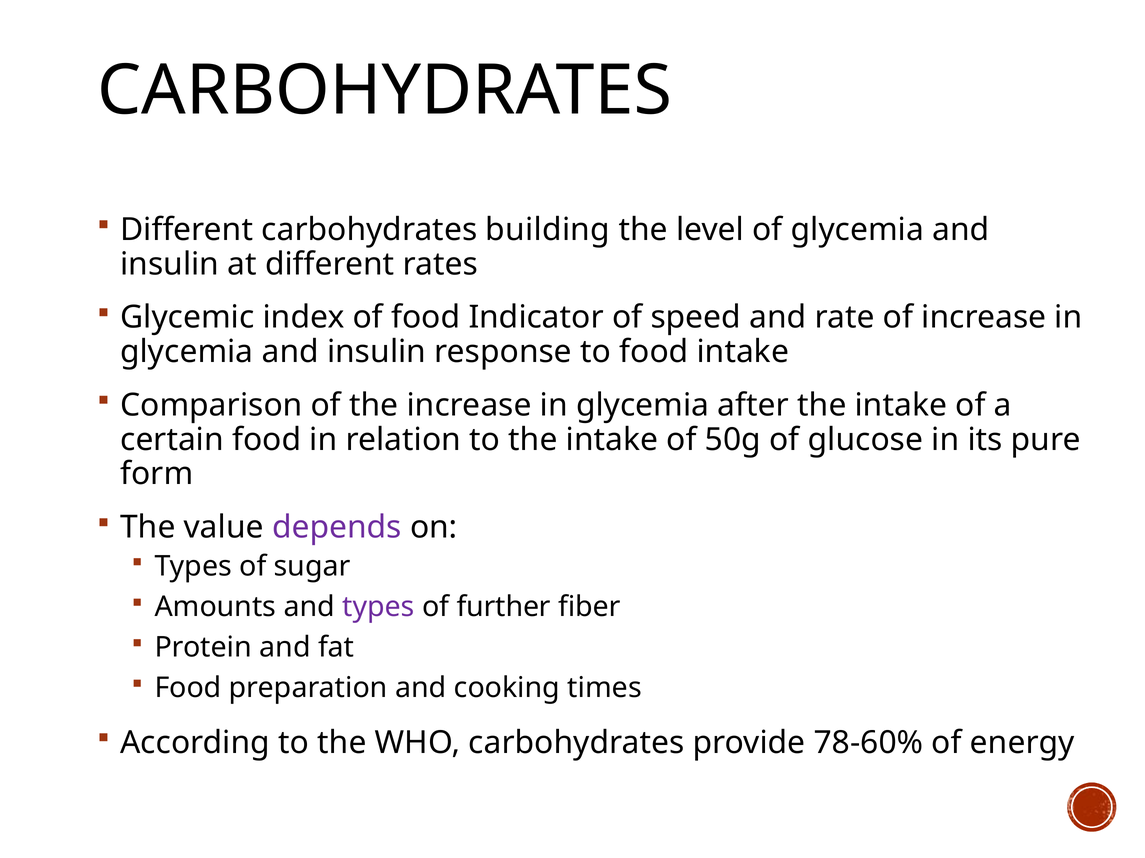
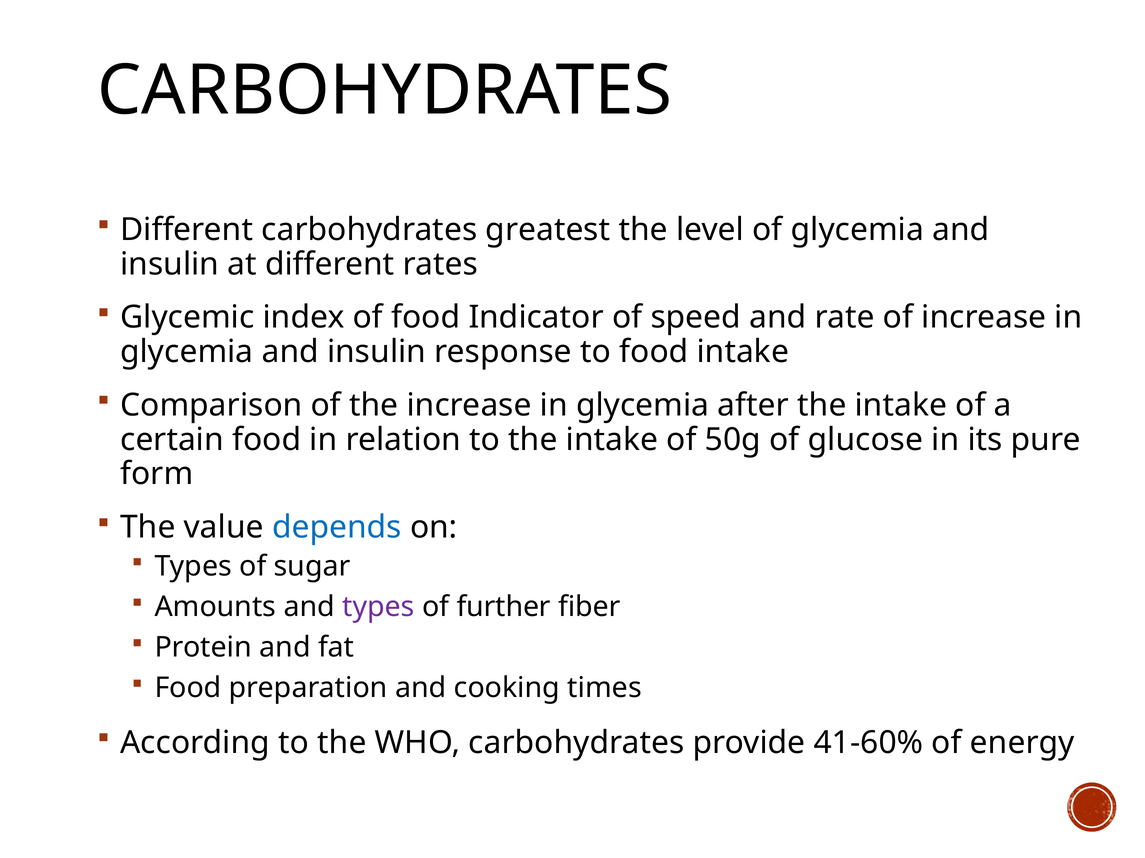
building: building -> greatest (548, 230)
depends colour: purple -> blue (337, 528)
78-60%: 78-60% -> 41-60% (868, 743)
